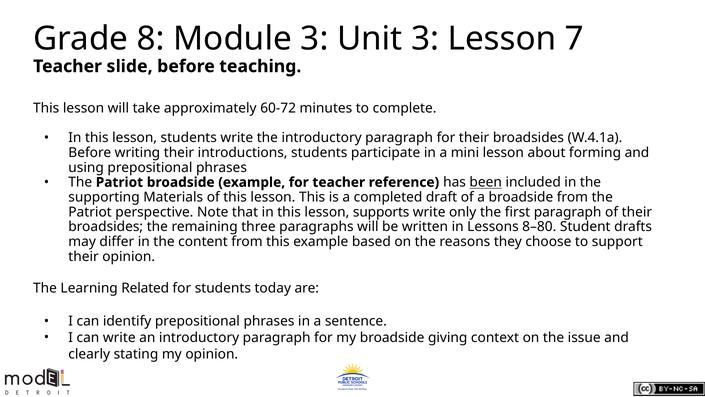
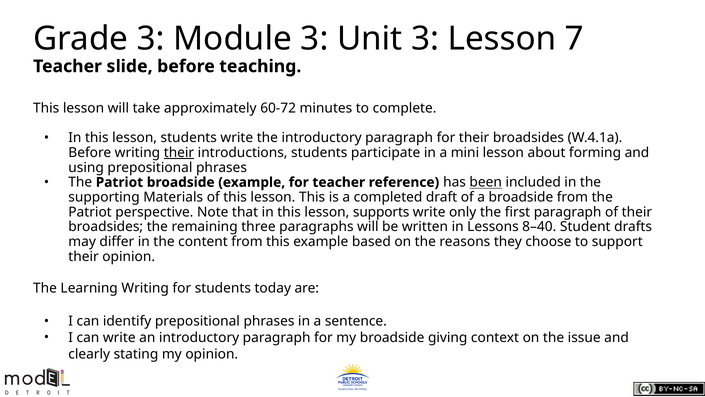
Grade 8: 8 -> 3 (151, 39)
their underline: none -> present (179, 152)
8–80: 8–80 -> 8–40 (539, 227)
Learning Related: Related -> Writing (145, 288)
